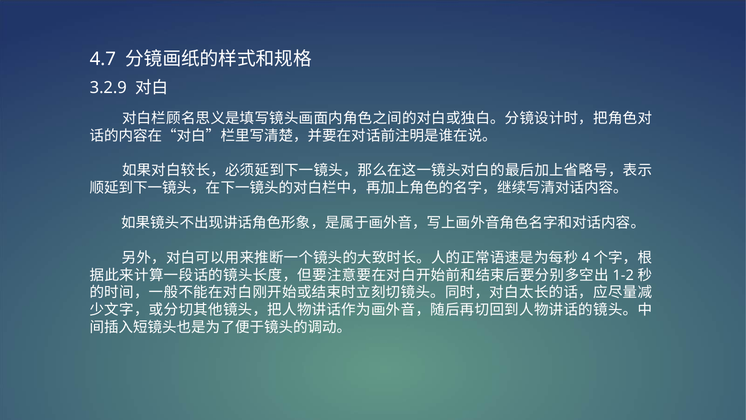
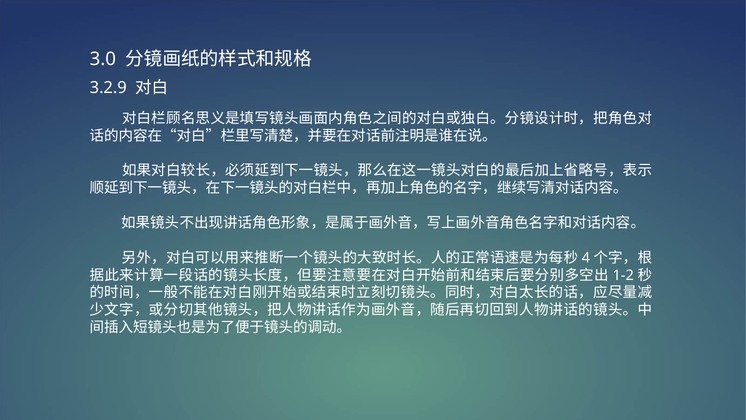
4.7: 4.7 -> 3.0 (103, 59)
